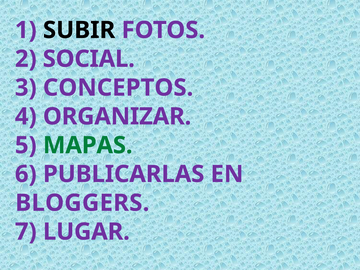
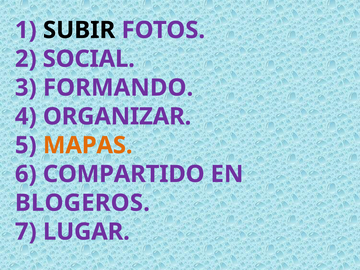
CONCEPTOS: CONCEPTOS -> FORMANDO (118, 88)
MAPAS colour: green -> orange (88, 145)
PUBLICARLAS: PUBLICARLAS -> COMPARTIDO (124, 174)
BLOGGERS: BLOGGERS -> BLOGEROS (82, 203)
